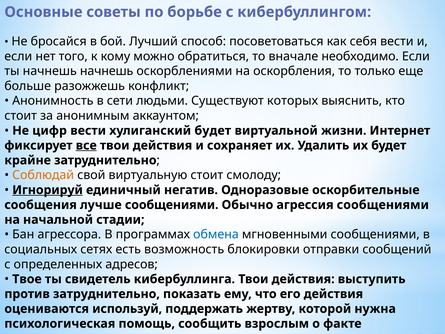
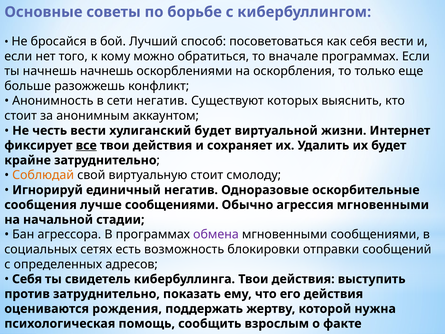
вначале необходимо: необходимо -> программах (360, 56)
сети людьми: людьми -> негатив (162, 101)
цифр: цифр -> честь (50, 131)
Игнорируй underline: present -> none (48, 190)
агрессия сообщениями: сообщениями -> мгновенными (383, 205)
обмена colour: blue -> purple (216, 234)
Твое: Твое -> Себя (27, 279)
используй: используй -> рождения (127, 309)
